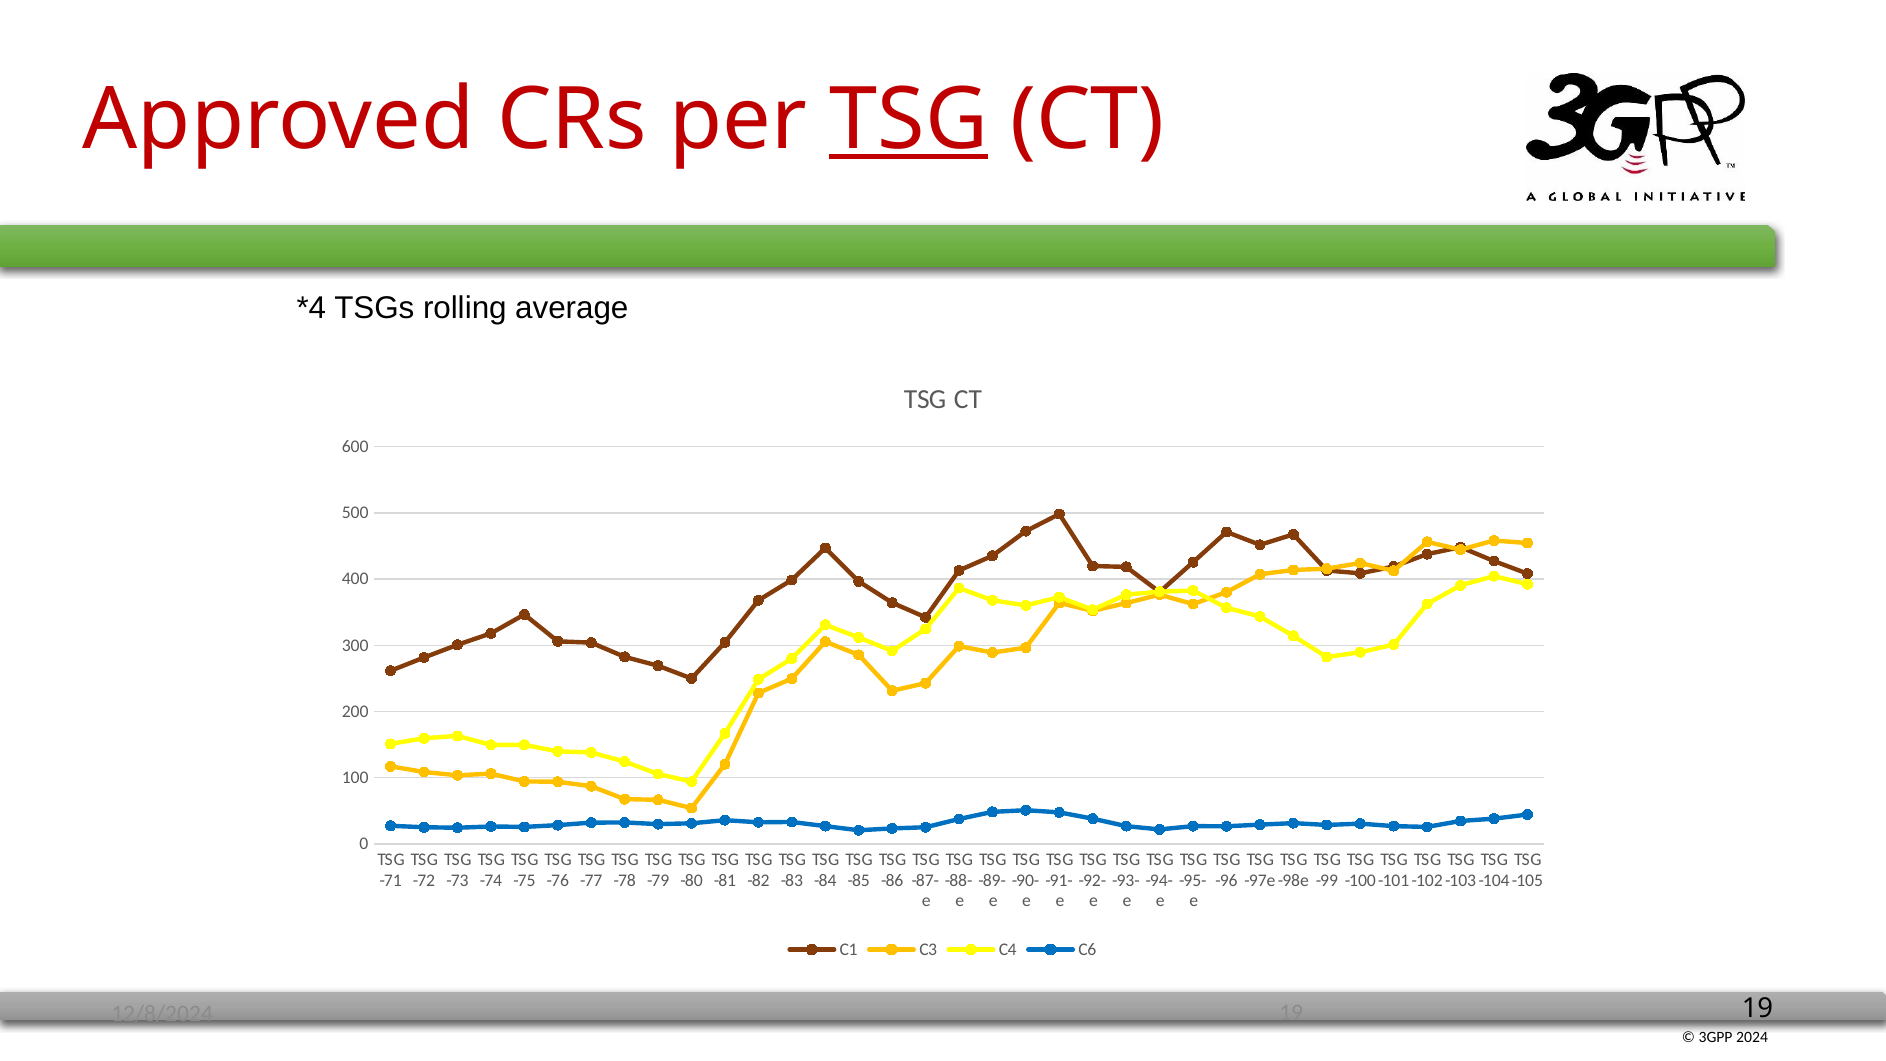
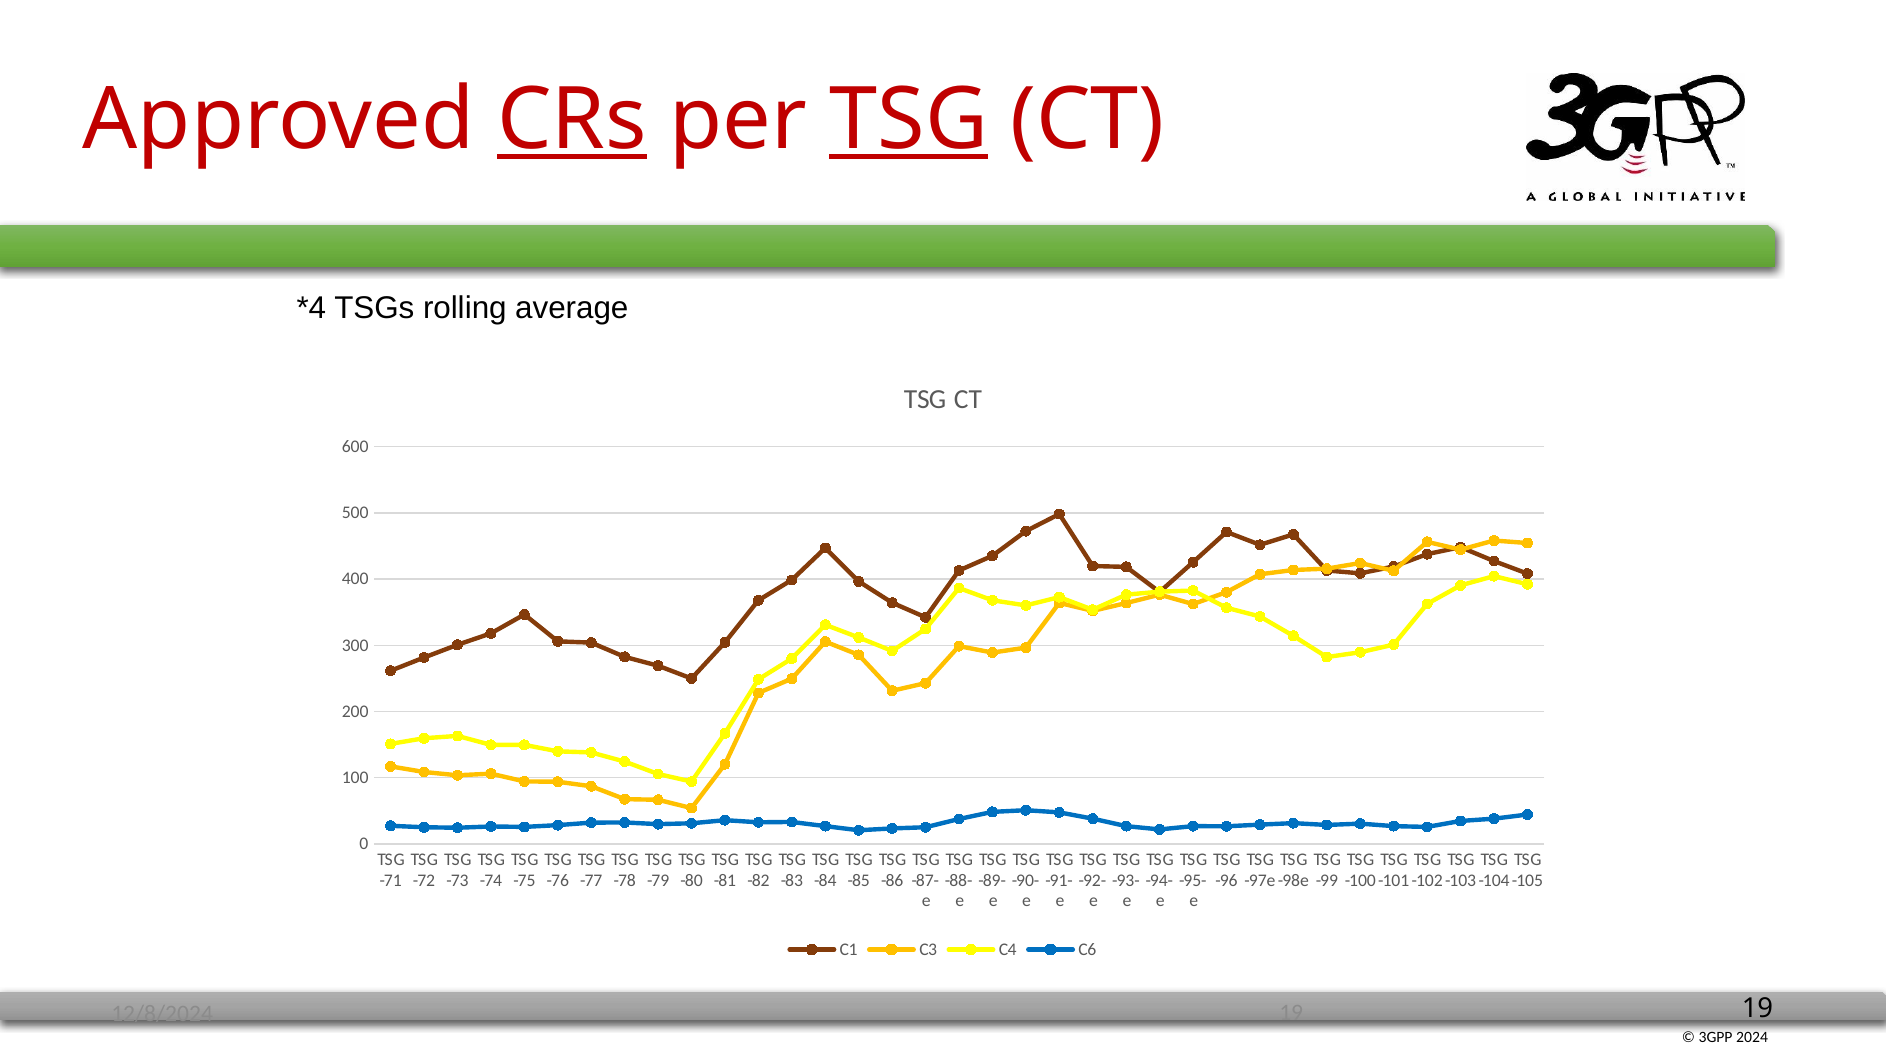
CRs underline: none -> present (572, 120)
